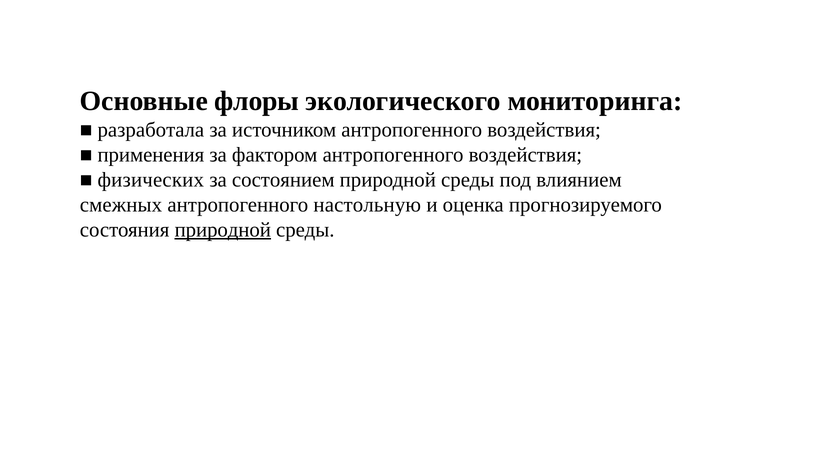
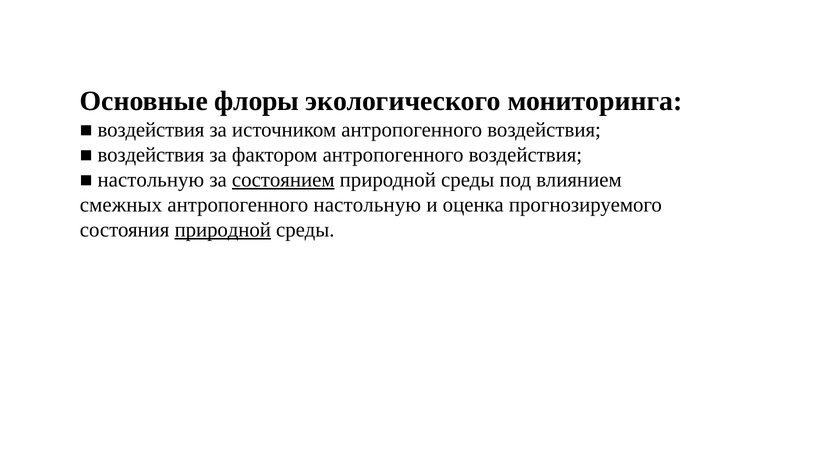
разработала: разработала -> воздействия (151, 130)
применения: применения -> воздействия (151, 155)
физических: физических -> настольную (151, 180)
состоянием underline: none -> present (283, 180)
